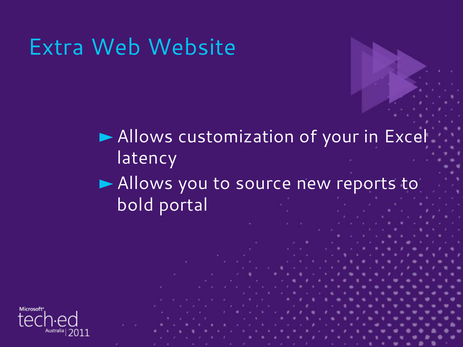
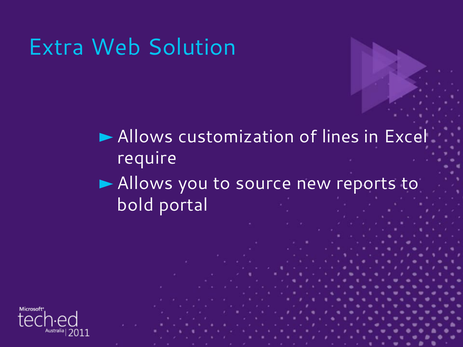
Website: Website -> Solution (192, 47)
your: your -> lines (341, 137)
latency: latency -> require (147, 158)
